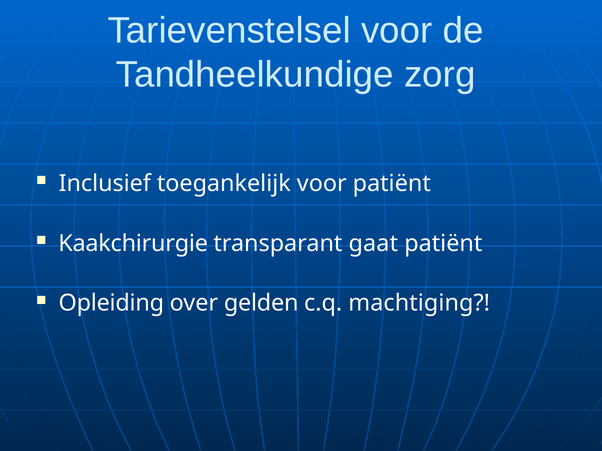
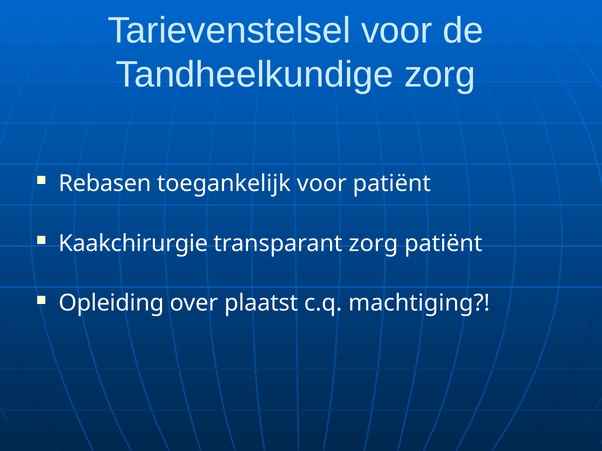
Inclusief: Inclusief -> Rebasen (105, 184)
transparant gaat: gaat -> zorg (373, 244)
gelden: gelden -> plaatst (261, 304)
